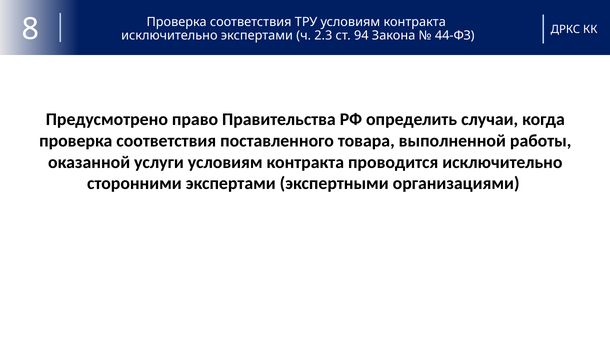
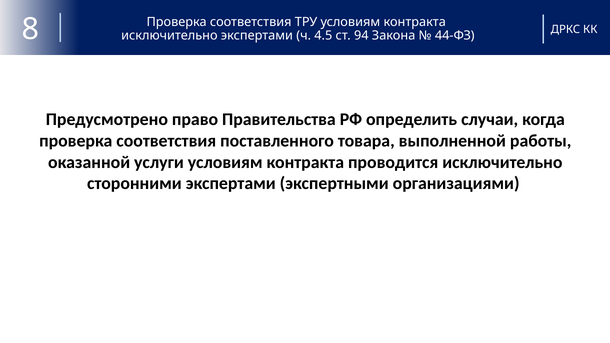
2.3: 2.3 -> 4.5 (323, 36)
